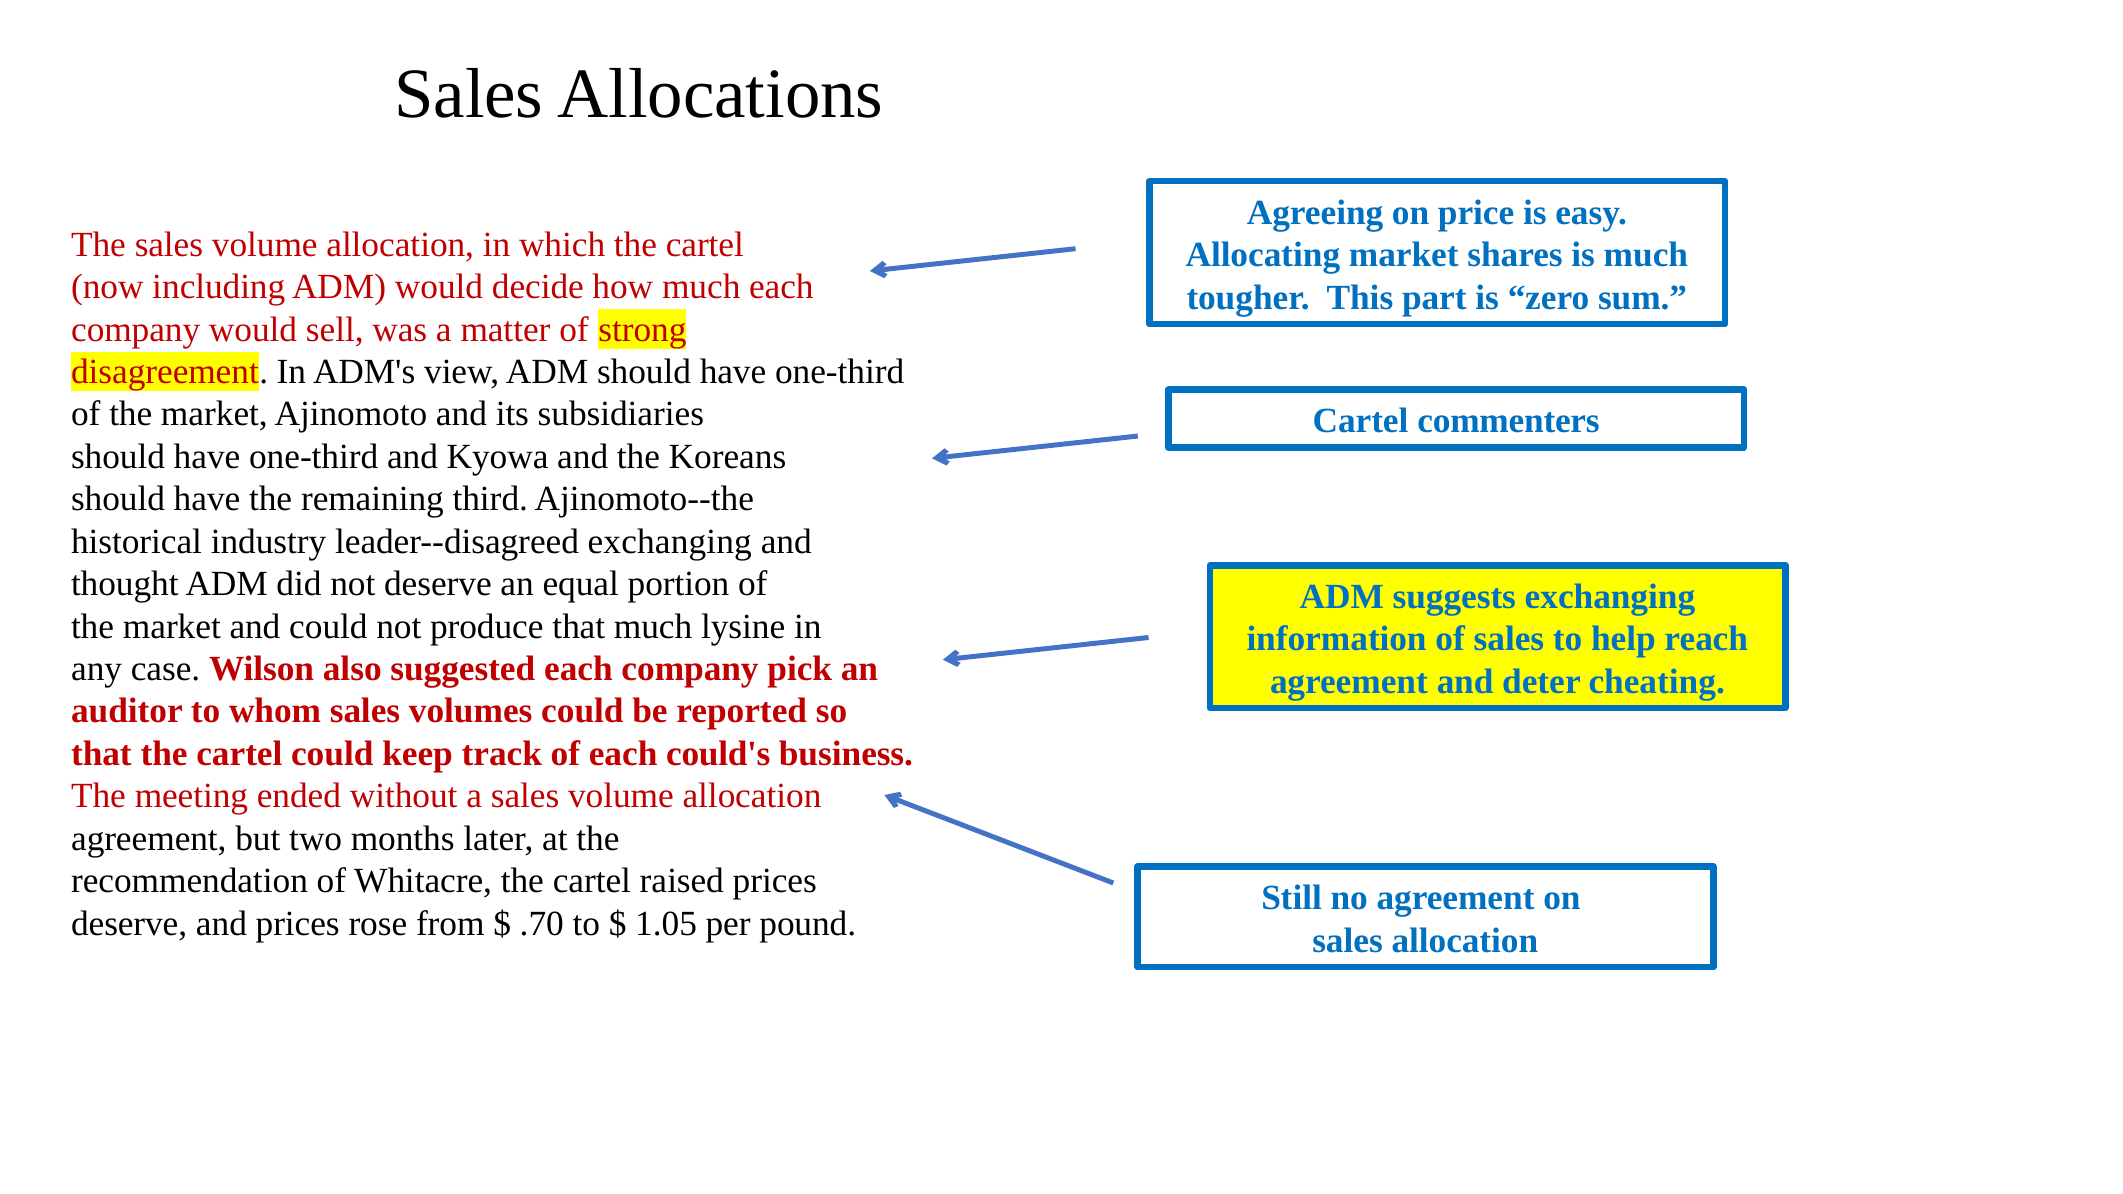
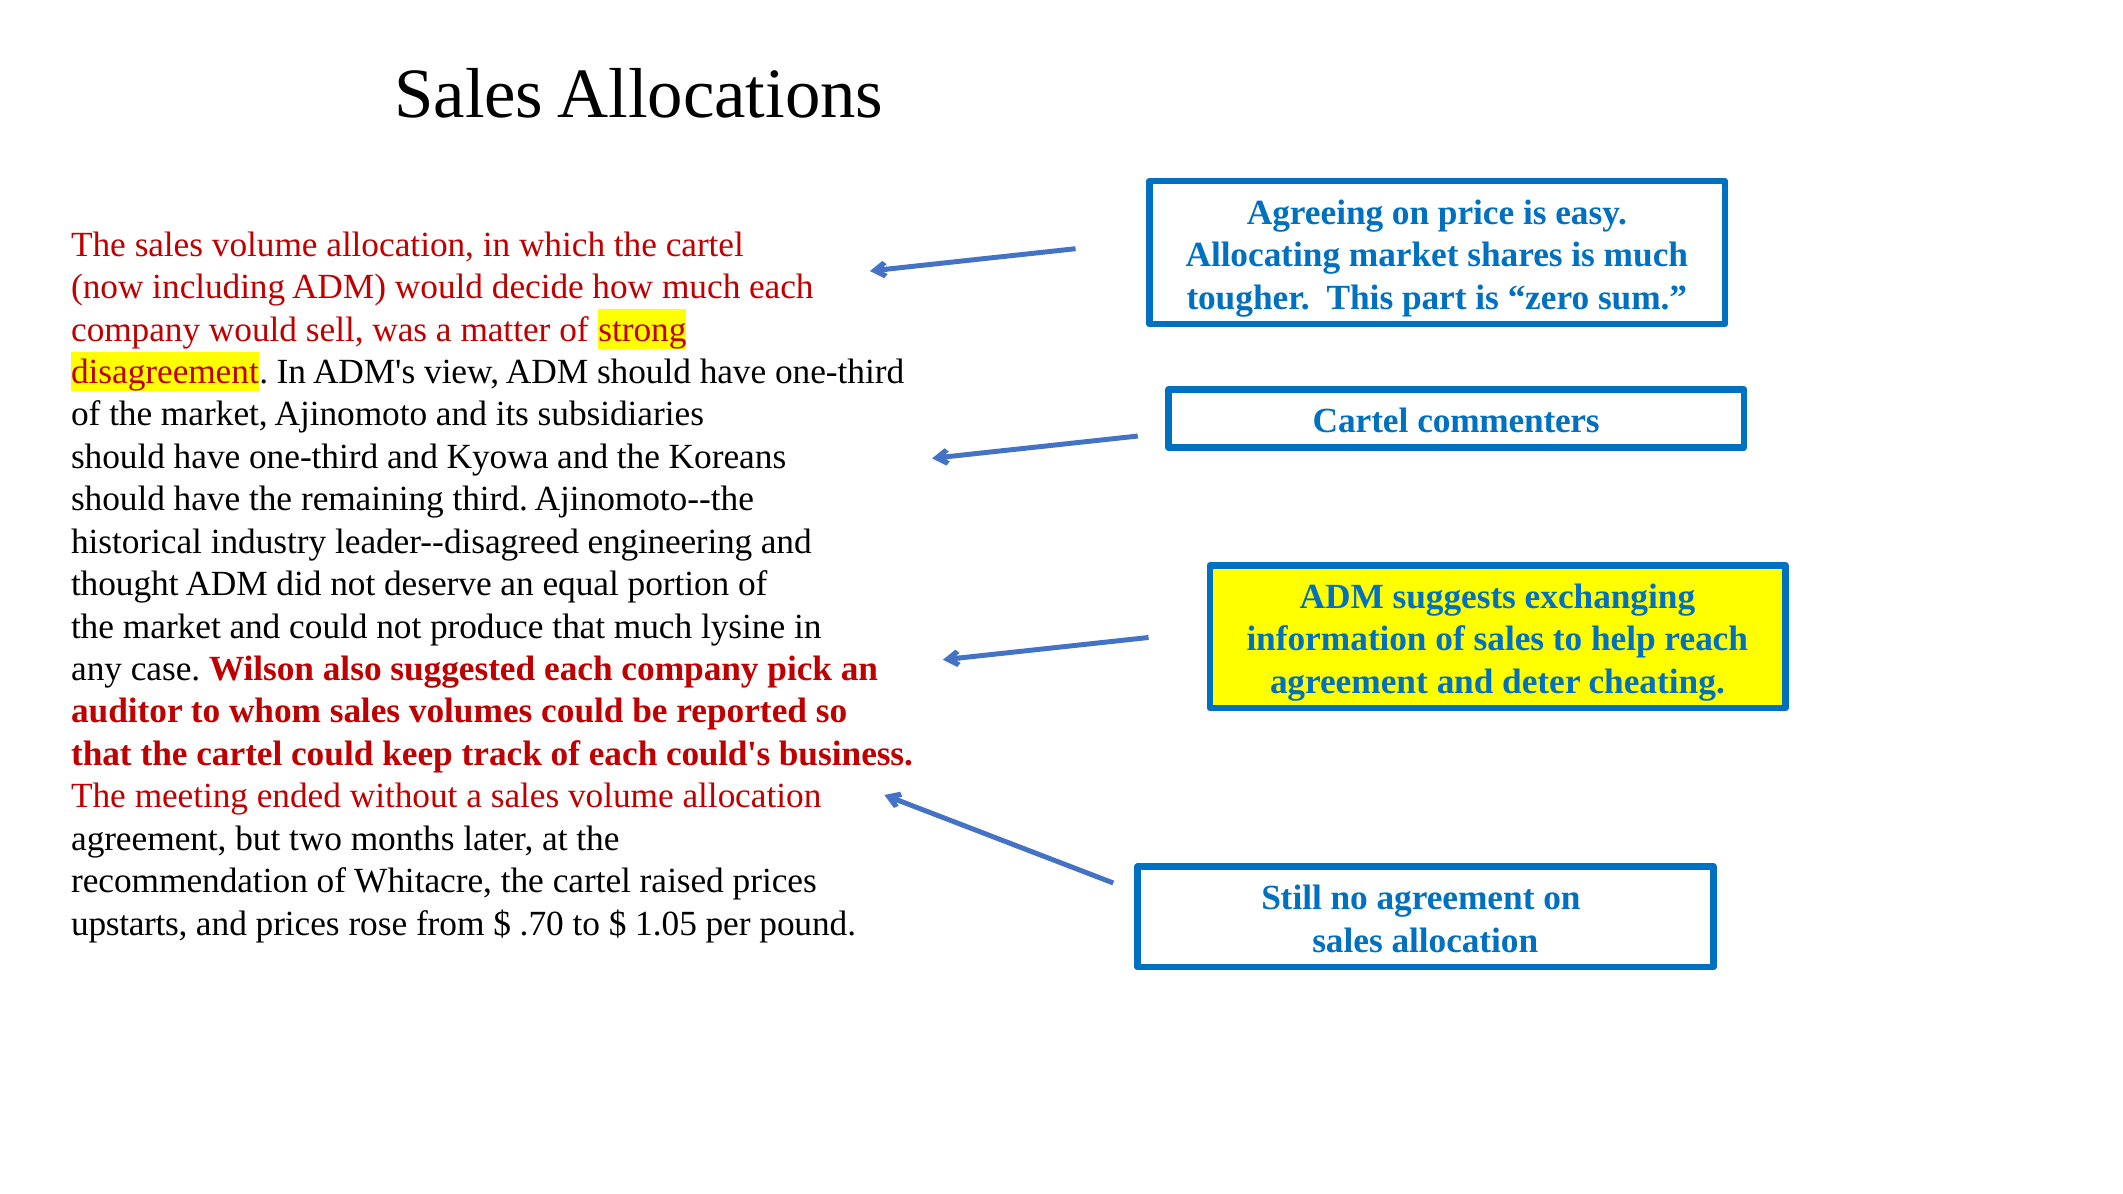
leader--disagreed exchanging: exchanging -> engineering (670, 542)
deserve: deserve -> upstarts (129, 924)
